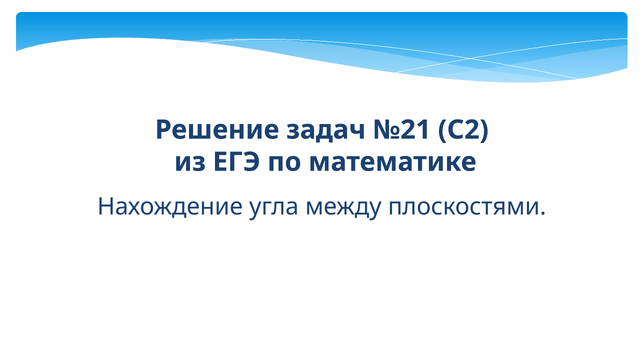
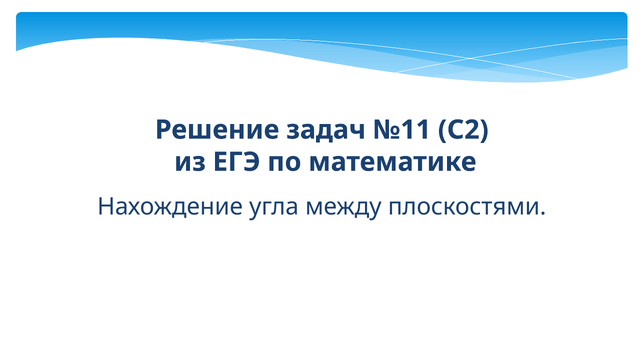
№21: №21 -> №11 (402, 130)
